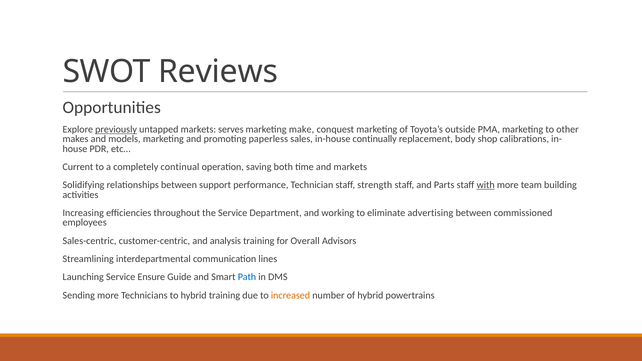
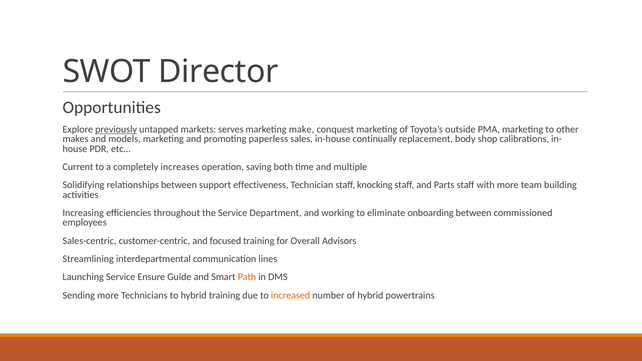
Reviews: Reviews -> Director (218, 72)
continual: continual -> increases (180, 167)
and markets: markets -> multiple (350, 167)
performance: performance -> effectiveness (261, 185)
strength: strength -> knocking (375, 185)
with underline: present -> none (486, 185)
advertising: advertising -> onboarding (431, 213)
analysis: analysis -> focused (225, 241)
Path colour: blue -> orange (247, 277)
